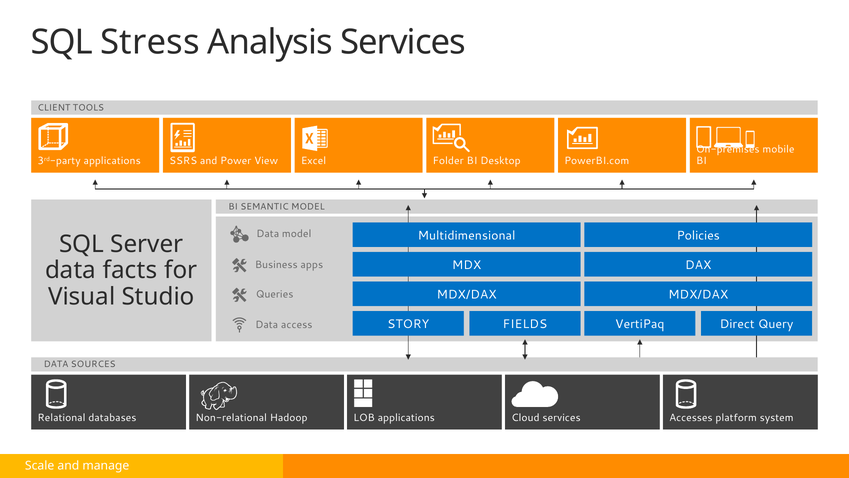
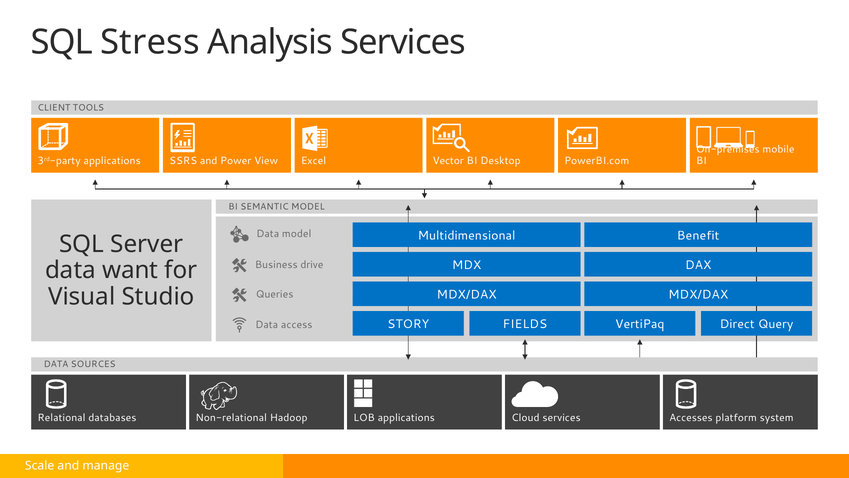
Folder: Folder -> Vector (448, 161)
Policies: Policies -> Benefit (698, 235)
apps: apps -> drive (312, 265)
facts: facts -> want (130, 270)
